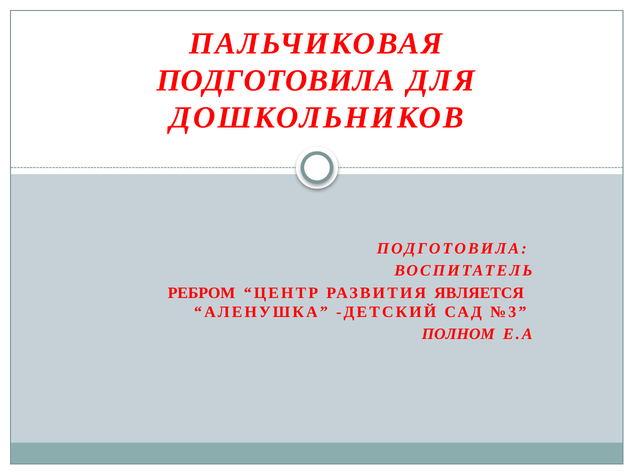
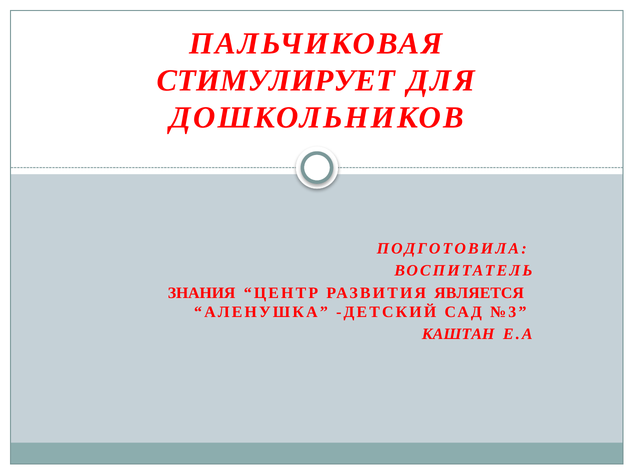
ПОДГОТОВИЛА: ПОДГОТОВИЛА -> СТИМУЛИРУЕТ (276, 81)
РЕБРОМ: РЕБРОМ -> ЗНАНИЯ (202, 293)
ПОЛНОМ: ПОЛНОМ -> КАШТАН (458, 334)
